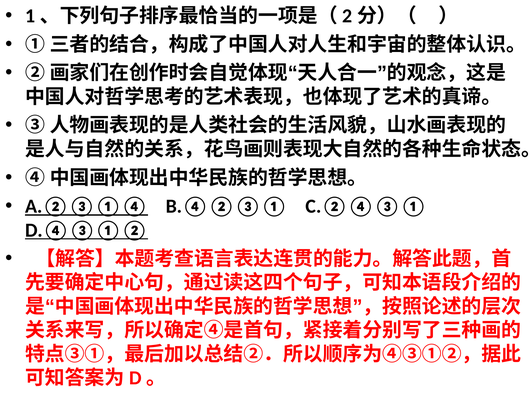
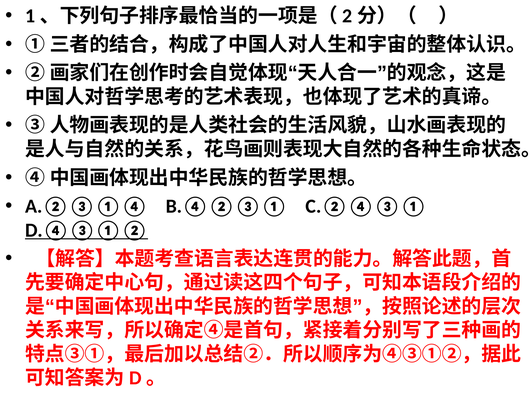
A.②③①④ underline: present -> none (87, 206)
